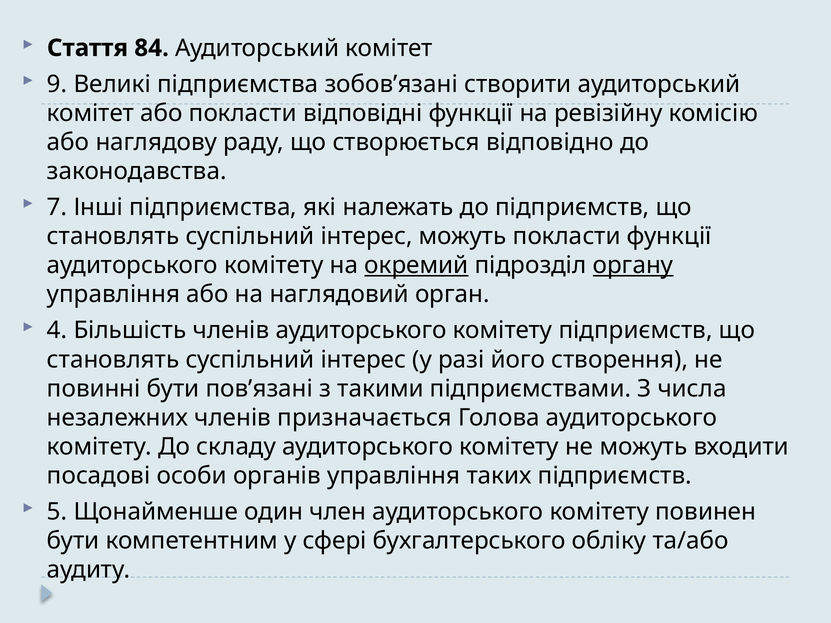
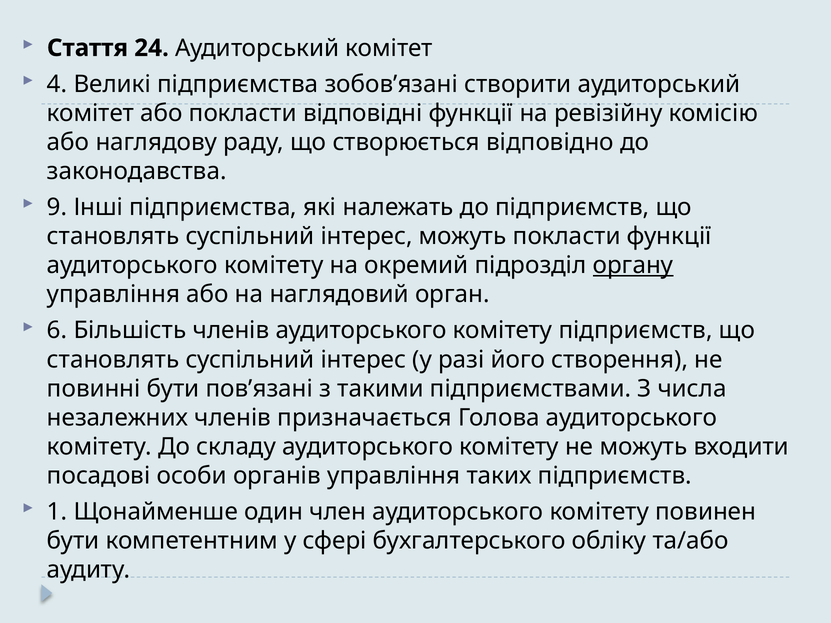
84: 84 -> 24 (152, 48)
9: 9 -> 4 (57, 84)
7: 7 -> 9 (57, 207)
окремий underline: present -> none (416, 266)
4: 4 -> 6 (57, 331)
5: 5 -> 1 (57, 512)
